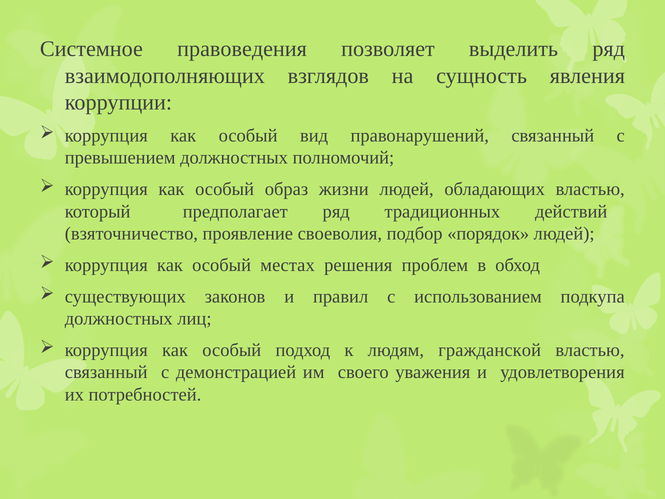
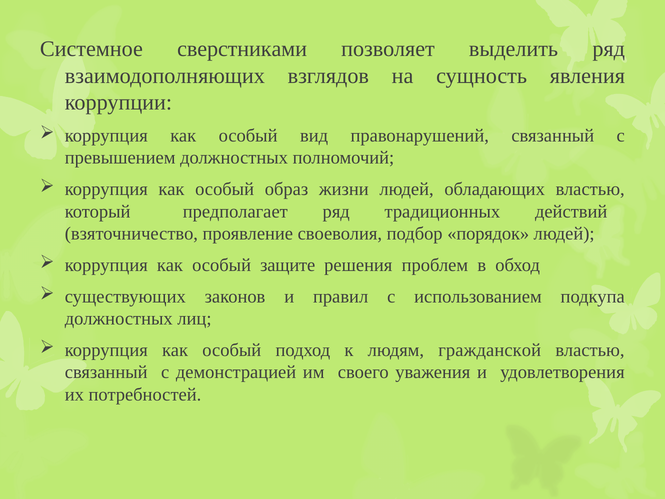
правоведения: правоведения -> сверстниками (242, 49)
местах: местах -> защите (288, 265)
